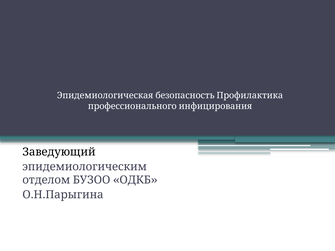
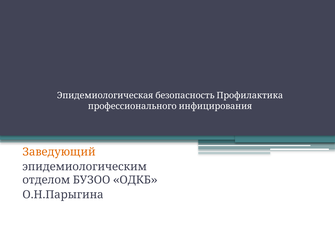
Заведующий colour: black -> orange (59, 152)
